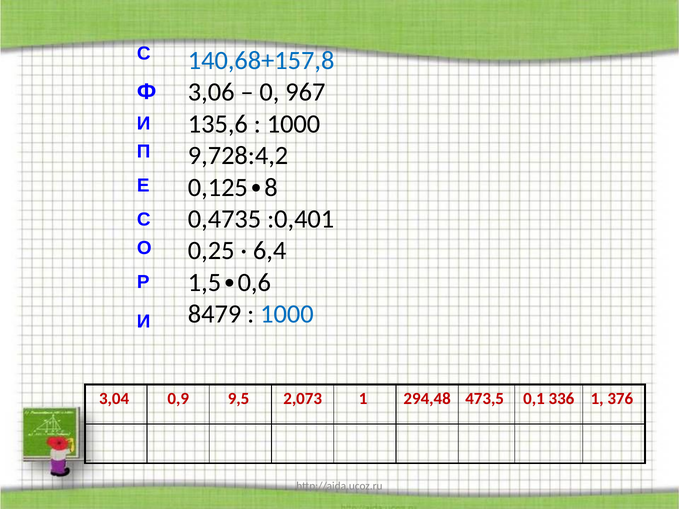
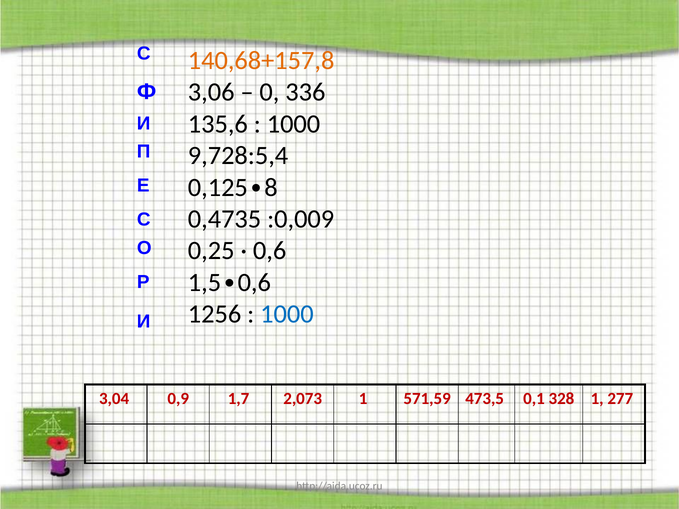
140,68+157,8 colour: blue -> orange (261, 61)
967: 967 -> 336 (305, 92)
9,728:4,2: 9,728:4,2 -> 9,728:5,4 (238, 156)
:0,401: :0,401 -> :0,009 (301, 219)
6,4: 6,4 -> 0,6 (270, 251)
8479: 8479 -> 1256 (215, 314)
9,5: 9,5 -> 1,7 (239, 399)
294,48: 294,48 -> 571,59 (427, 399)
336: 336 -> 328 (561, 399)
376: 376 -> 277 (620, 399)
